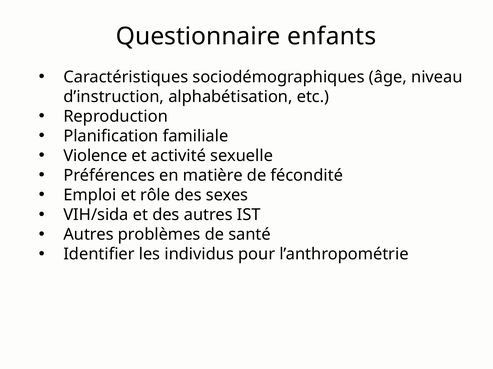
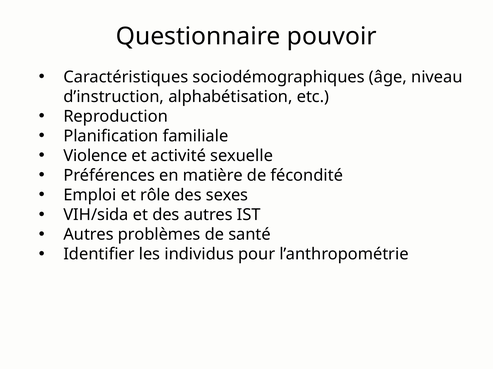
enfants: enfants -> pouvoir (332, 37)
